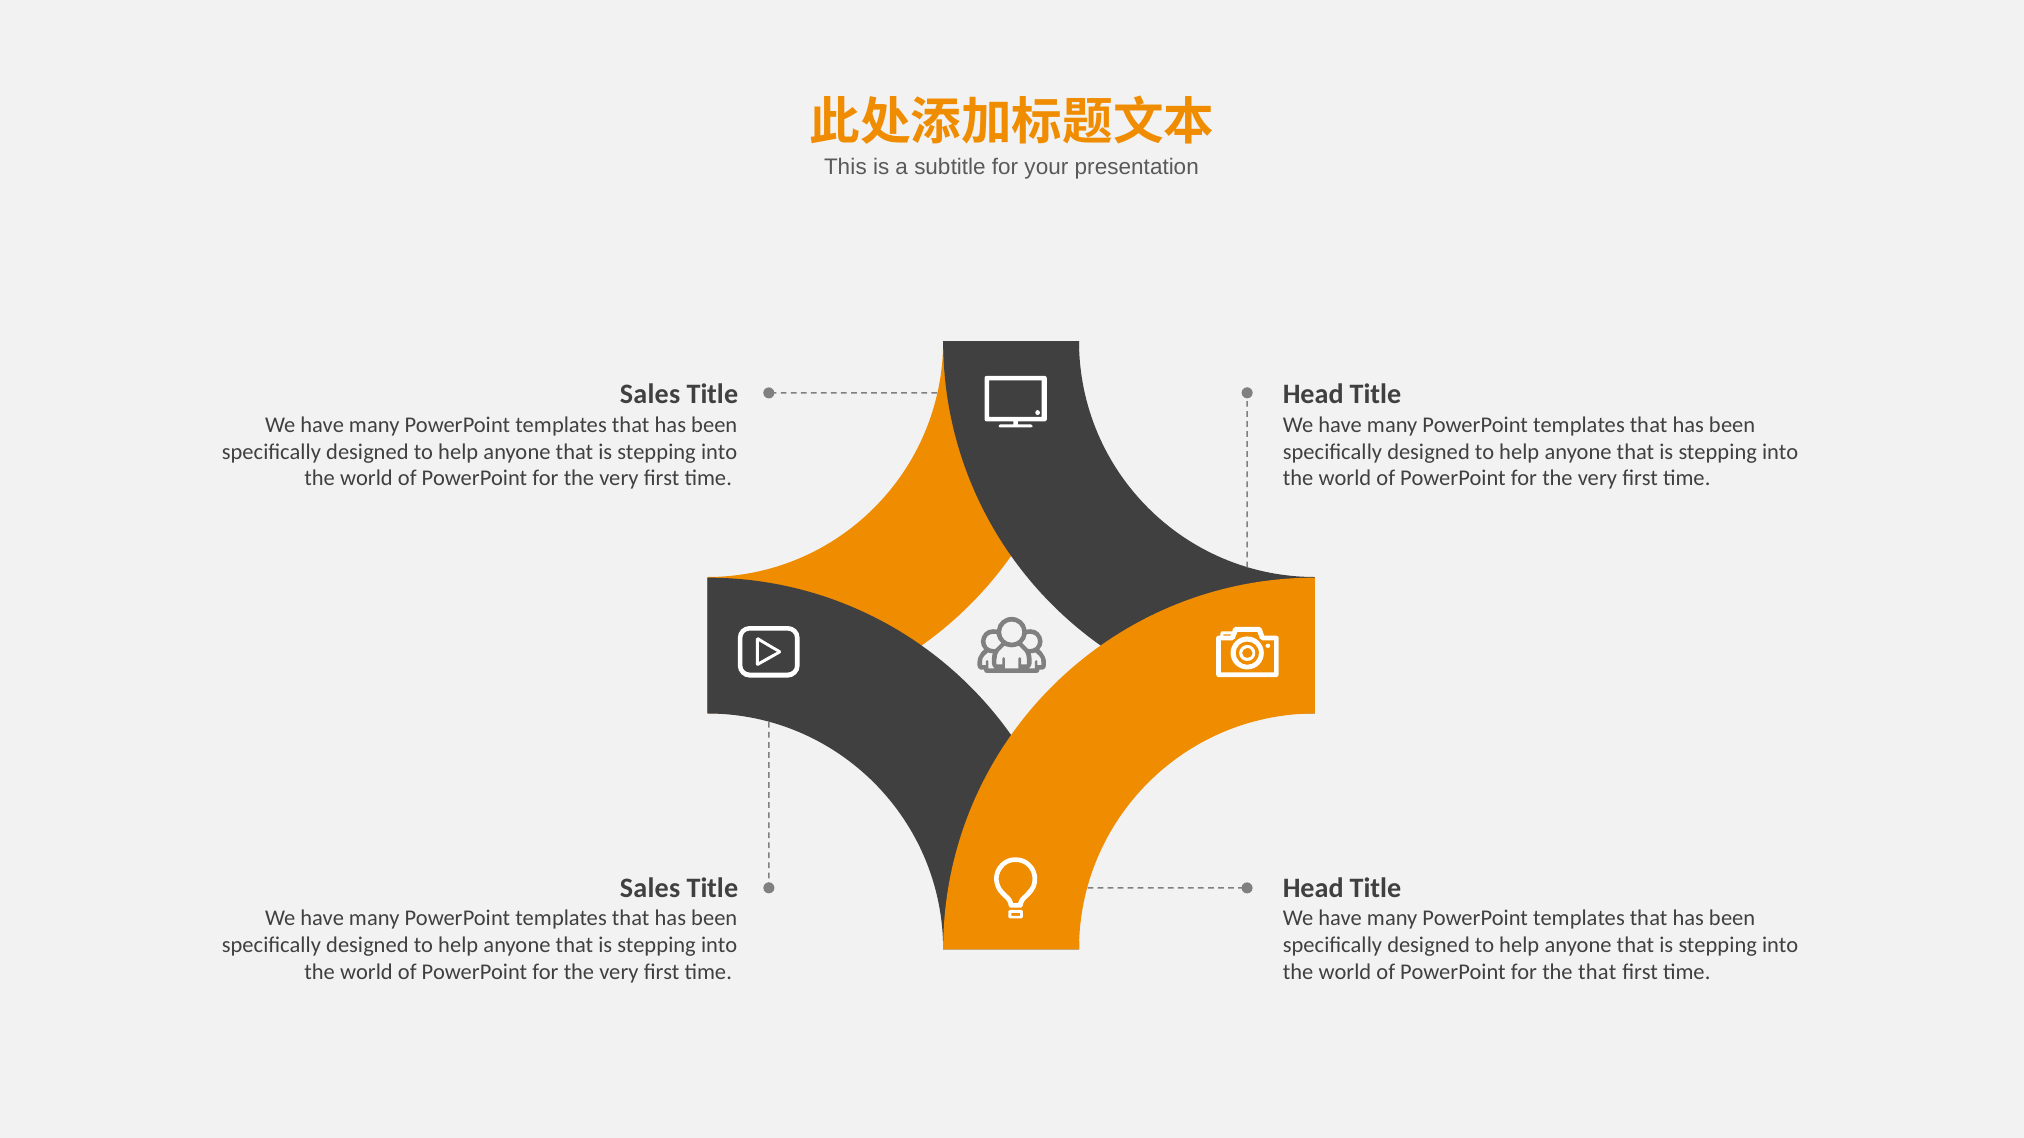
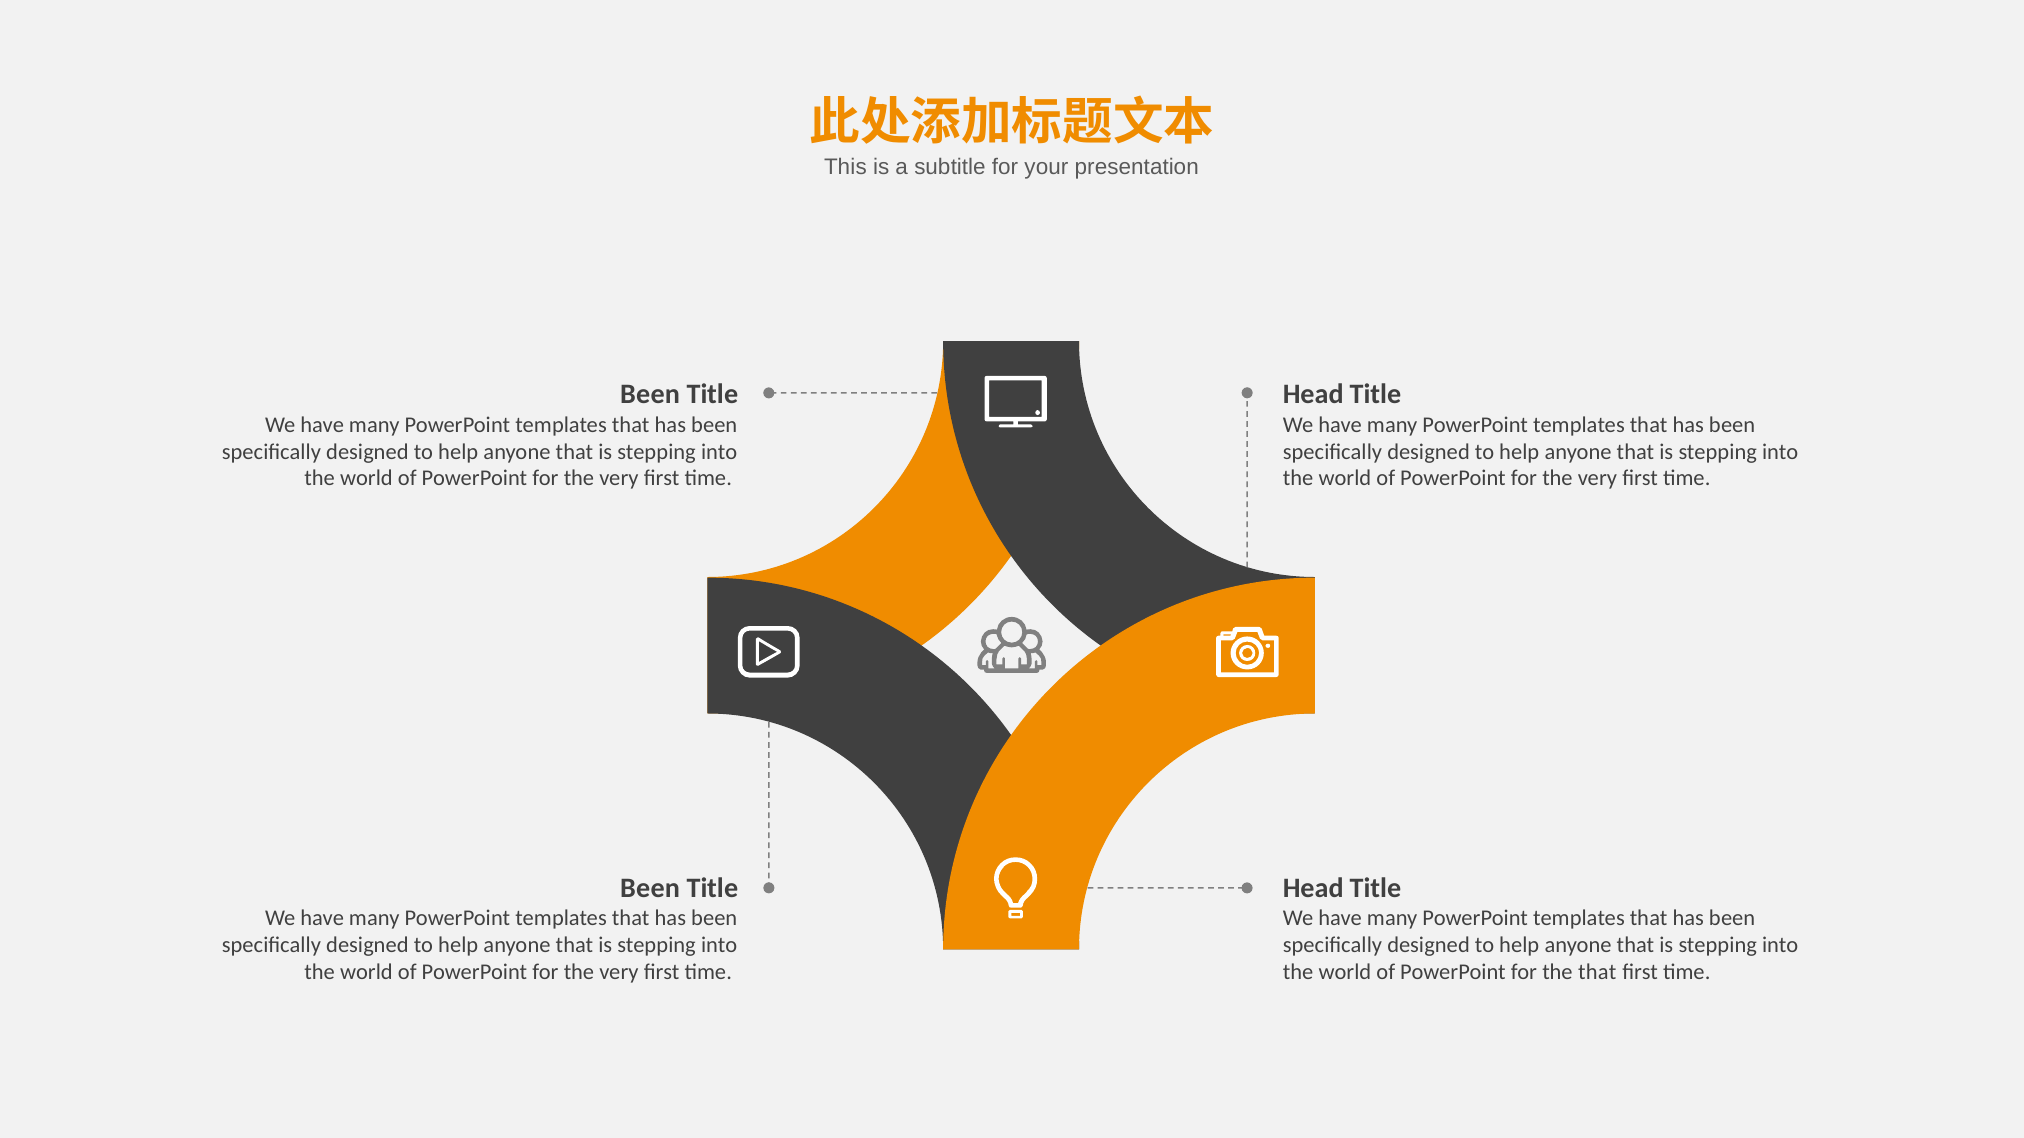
Sales: Sales -> Been (650, 395)
Sales: Sales -> Been (650, 888)
